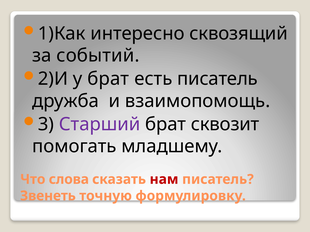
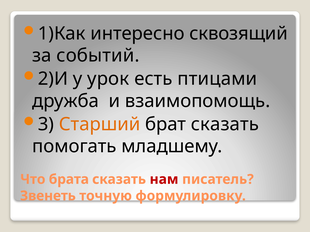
у брат: брат -> урок (108, 79)
есть писатель: писатель -> птицами (217, 79)
Старший colour: purple -> orange (100, 124)
брат сквозит: сквозит -> сказать (225, 124)
слова: слова -> брата (69, 180)
